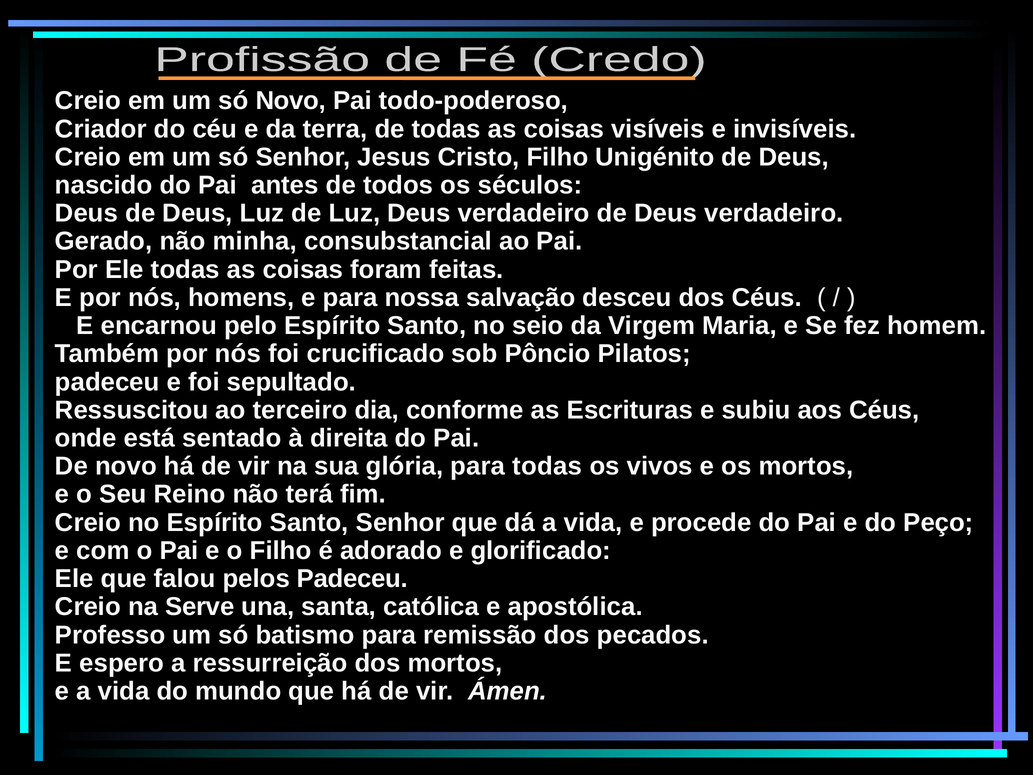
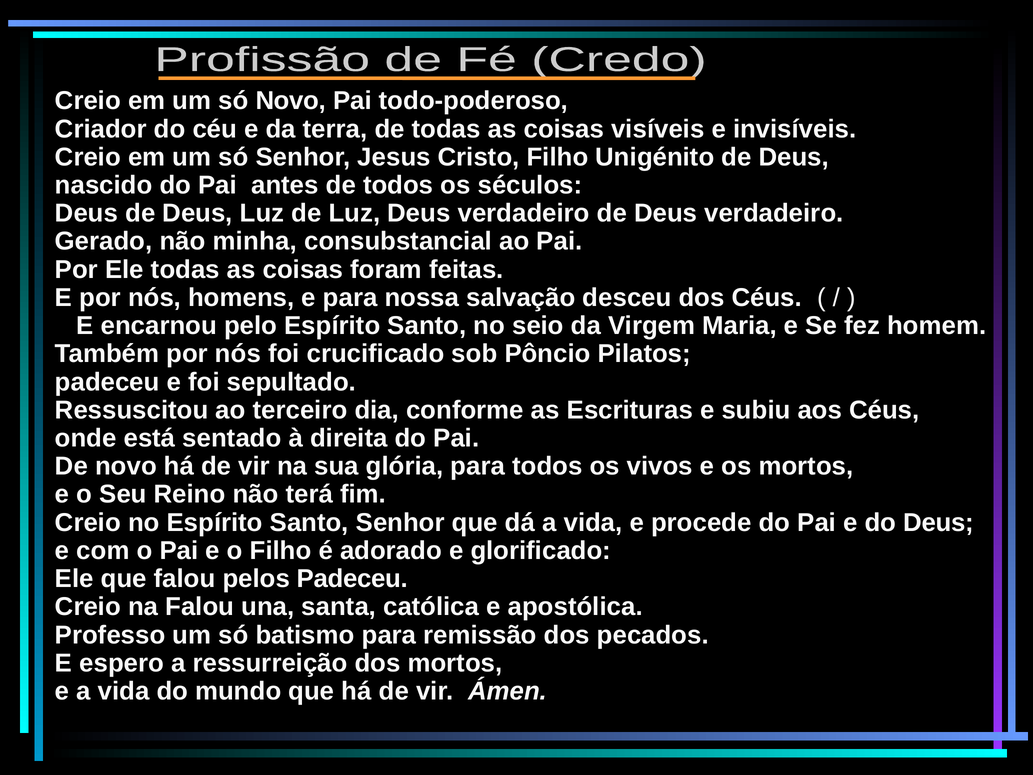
para todas: todas -> todos (547, 466)
do Peço: Peço -> Deus (939, 522)
na Serve: Serve -> Falou (200, 607)
